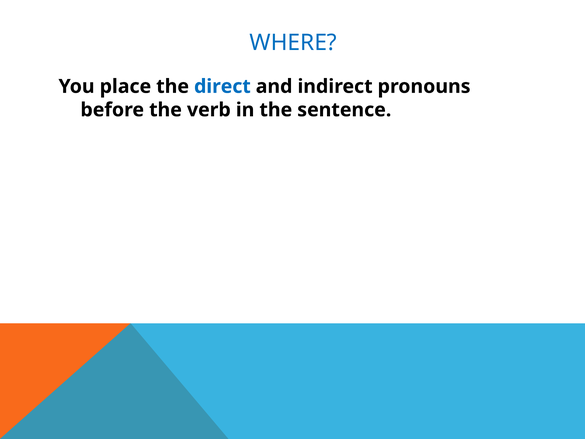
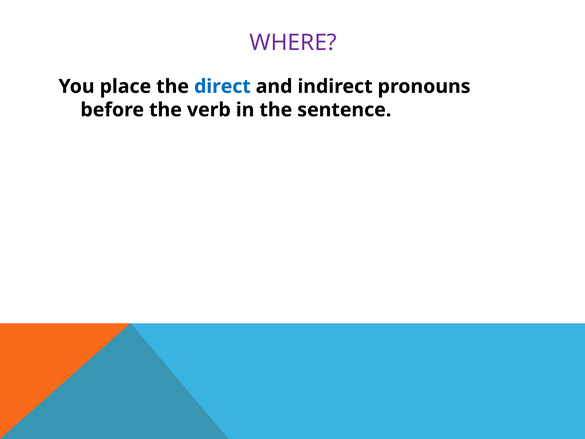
WHERE colour: blue -> purple (293, 43)
